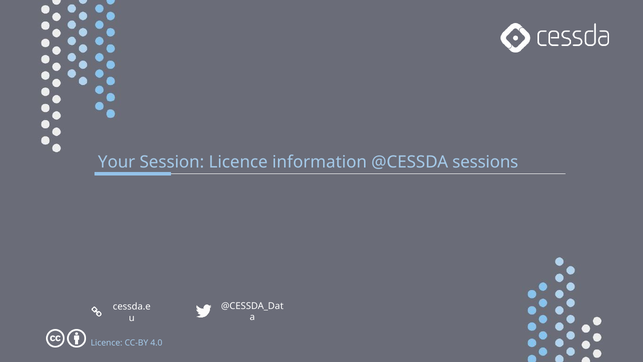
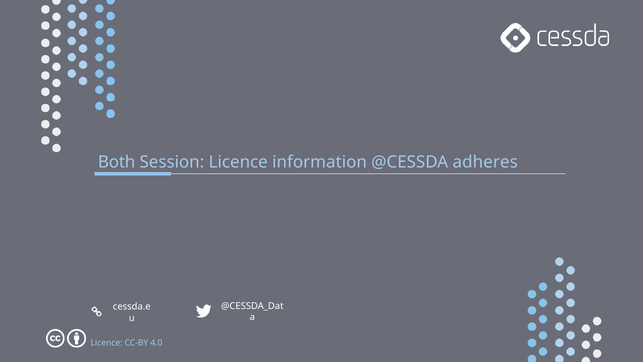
Your: Your -> Both (117, 162)
sessions: sessions -> adheres (485, 162)
